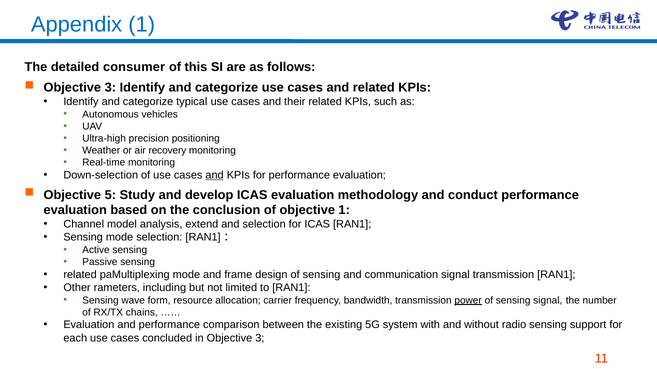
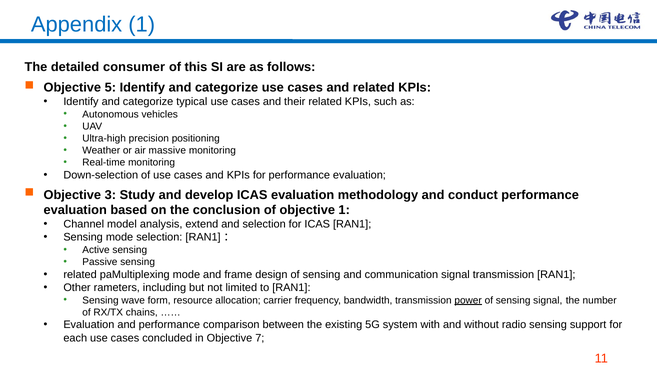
3: 3 -> 5 (110, 88)
recovery: recovery -> massive (167, 151)
and underline: present -> none (215, 175)
5: 5 -> 3 (110, 195)
in Objective 3: 3 -> 7 (260, 339)
